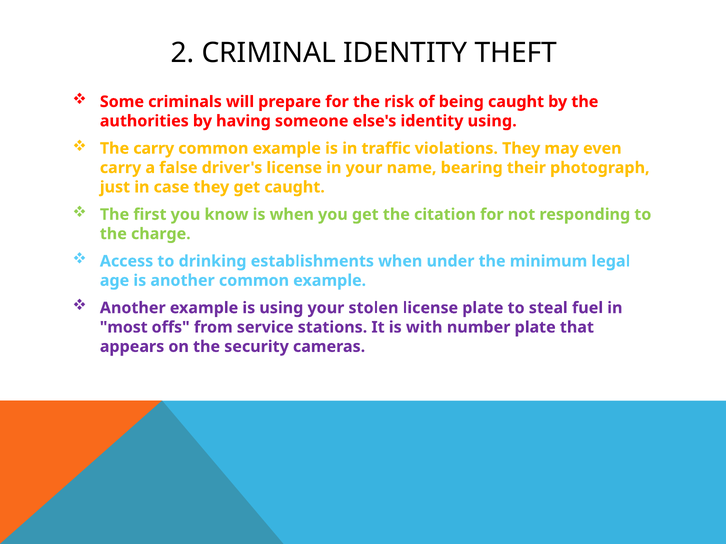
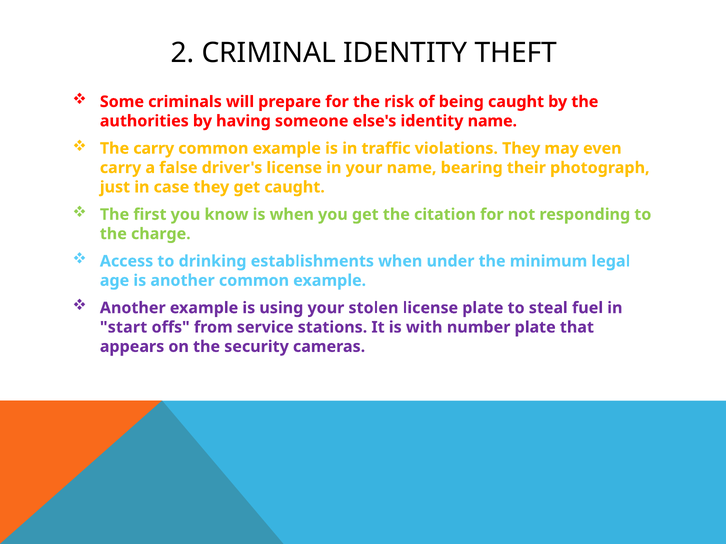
identity using: using -> name (492, 121)
most: most -> start (124, 328)
